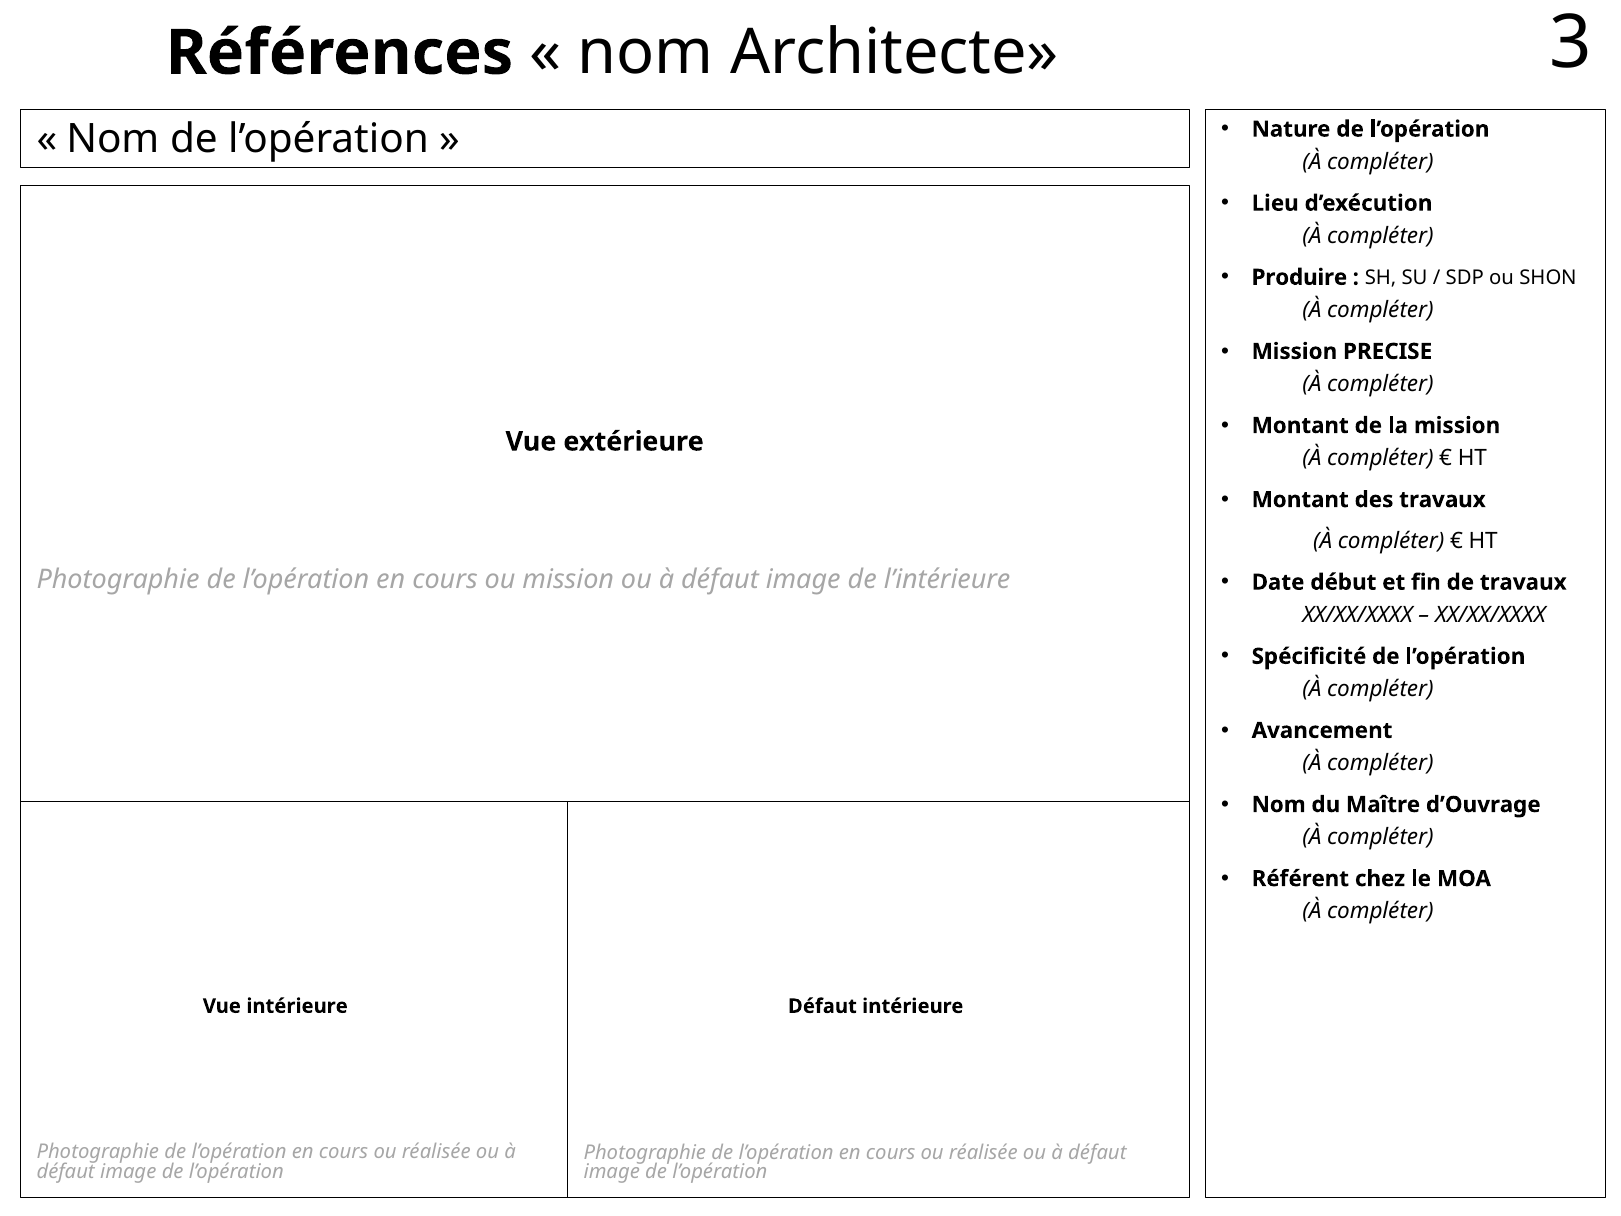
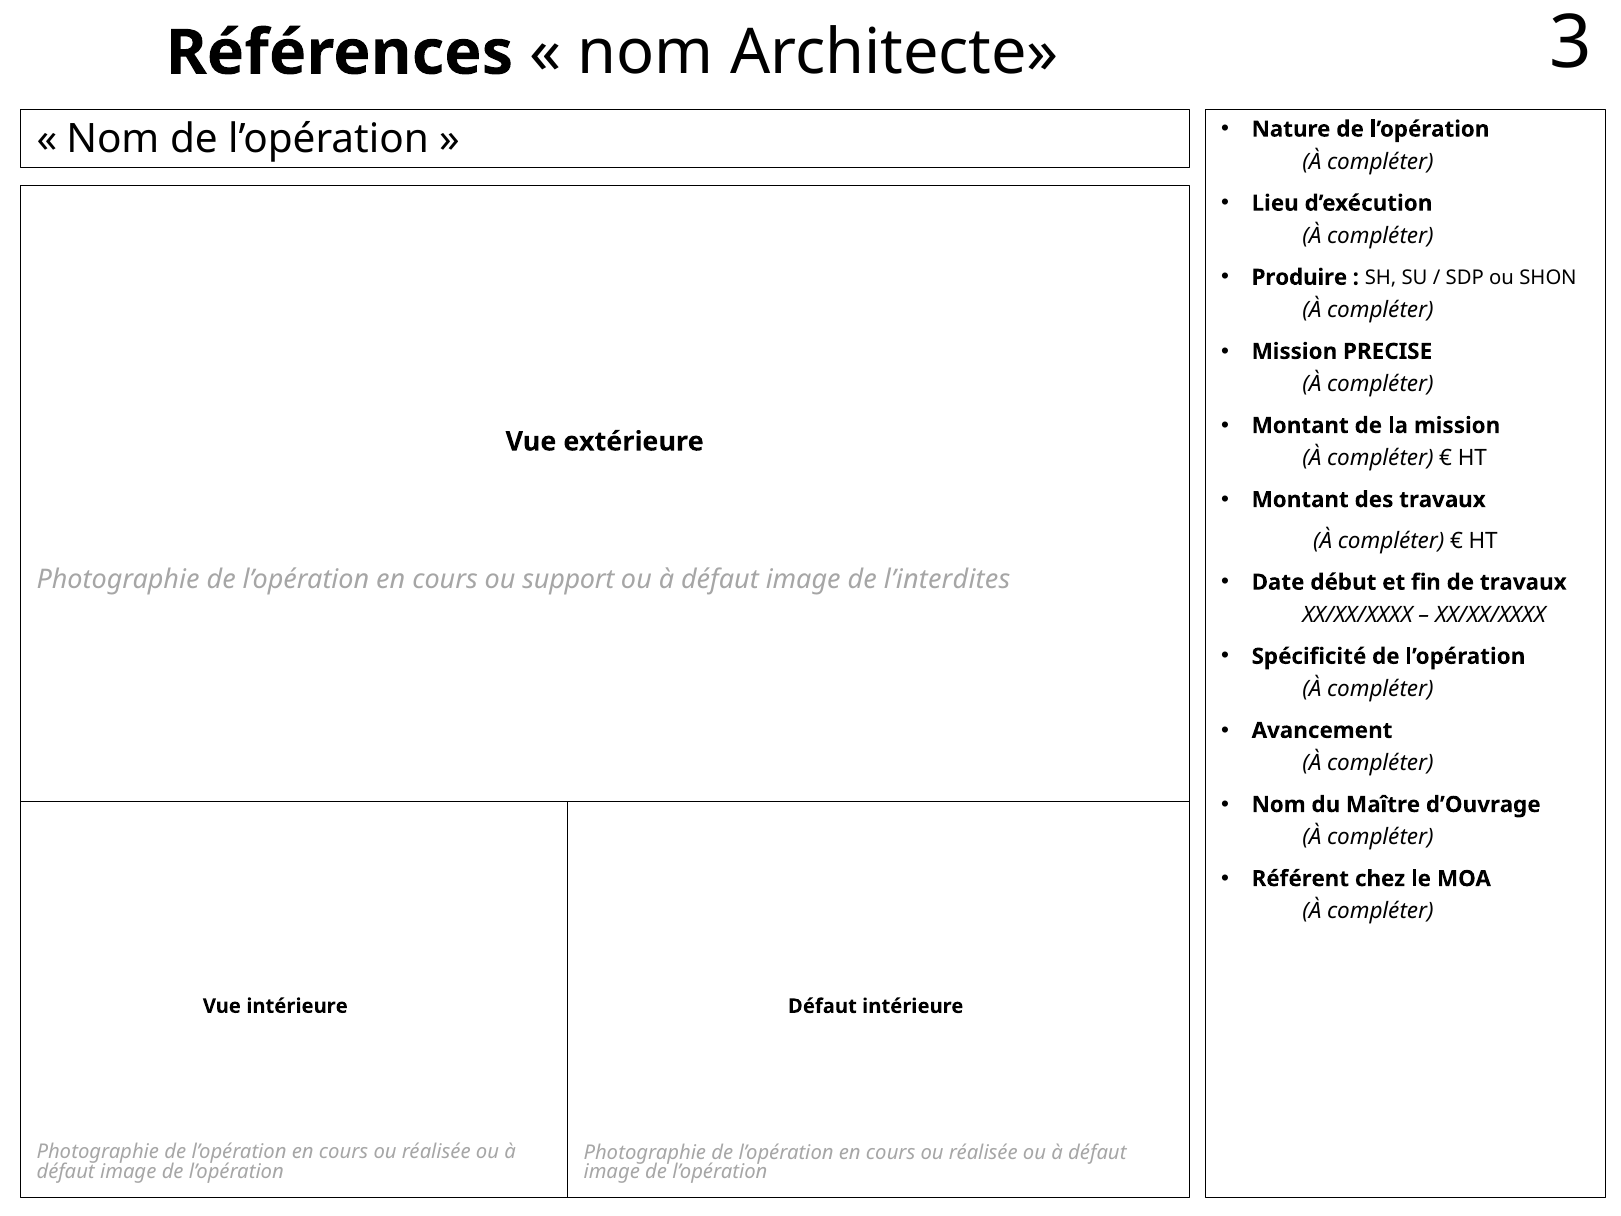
ou mission: mission -> support (568, 580)
l’intérieure: l’intérieure -> l’interdites (947, 580)
